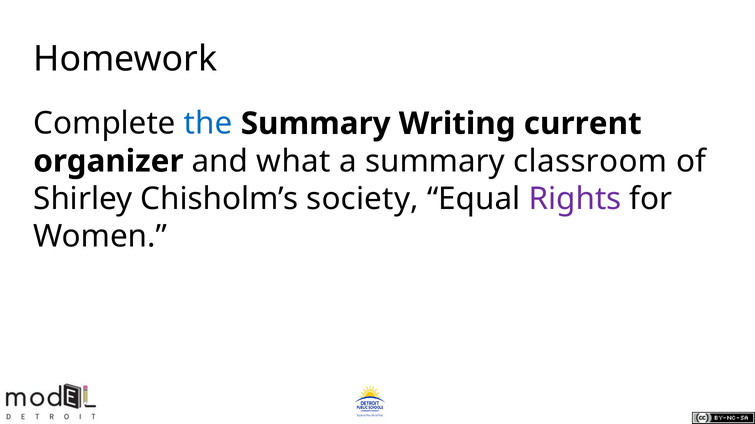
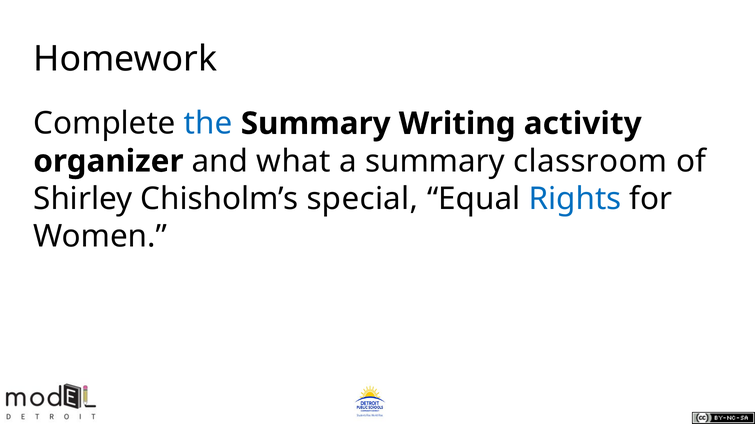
current: current -> activity (583, 124)
society: society -> special (362, 199)
Rights colour: purple -> blue (575, 199)
